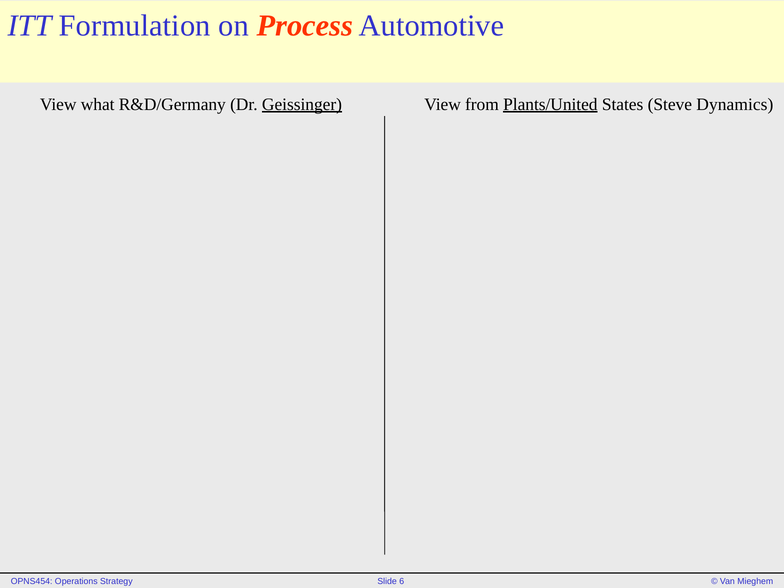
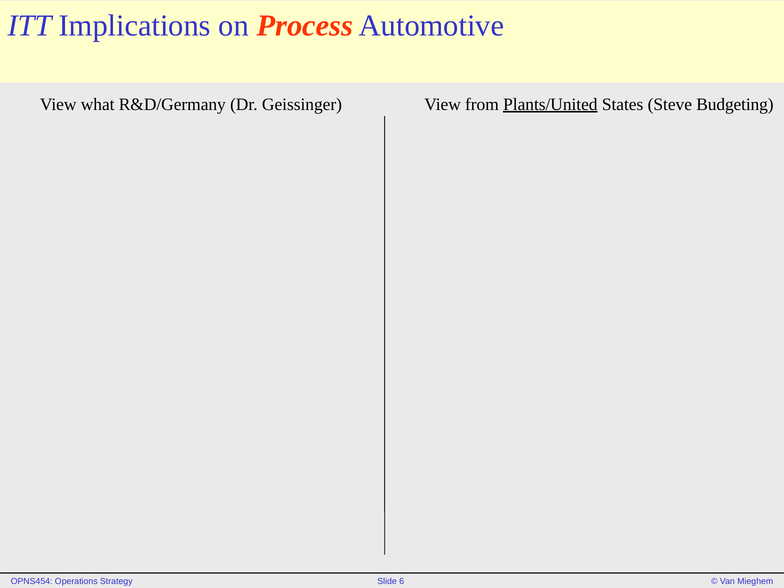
Formulation: Formulation -> Implications (135, 26)
Geissinger underline: present -> none (302, 104)
Dynamics: Dynamics -> Budgeting (735, 104)
